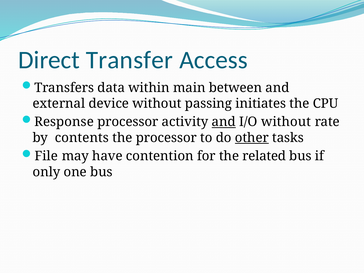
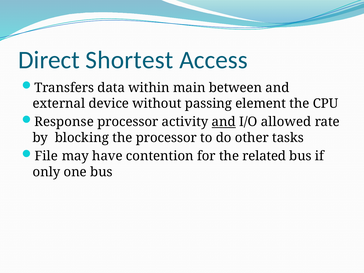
Transfer: Transfer -> Shortest (129, 60)
initiates: initiates -> element (261, 103)
I/O without: without -> allowed (286, 122)
contents: contents -> blocking (82, 138)
other underline: present -> none (252, 138)
